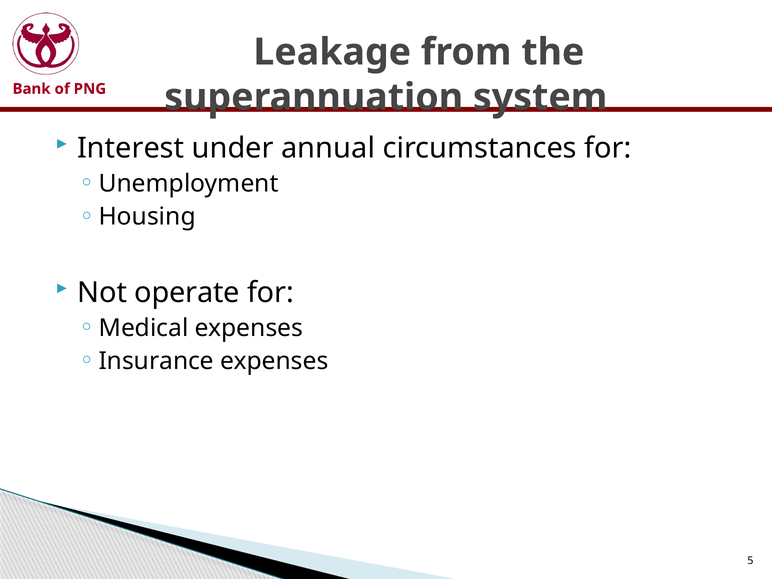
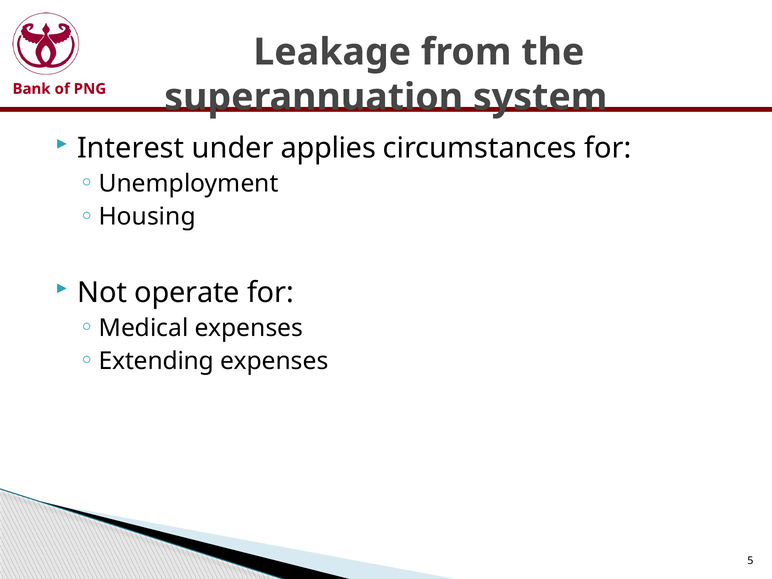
annual: annual -> applies (328, 148)
Insurance: Insurance -> Extending (156, 361)
